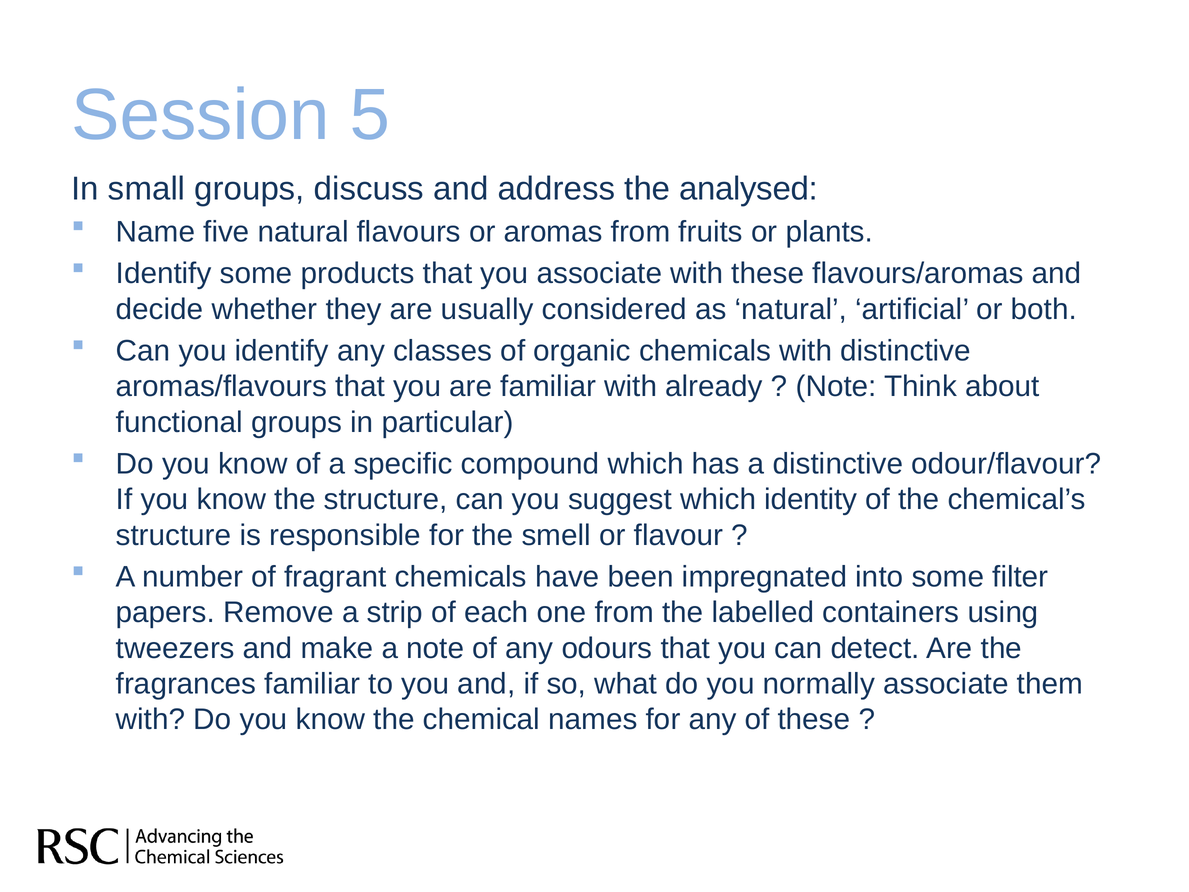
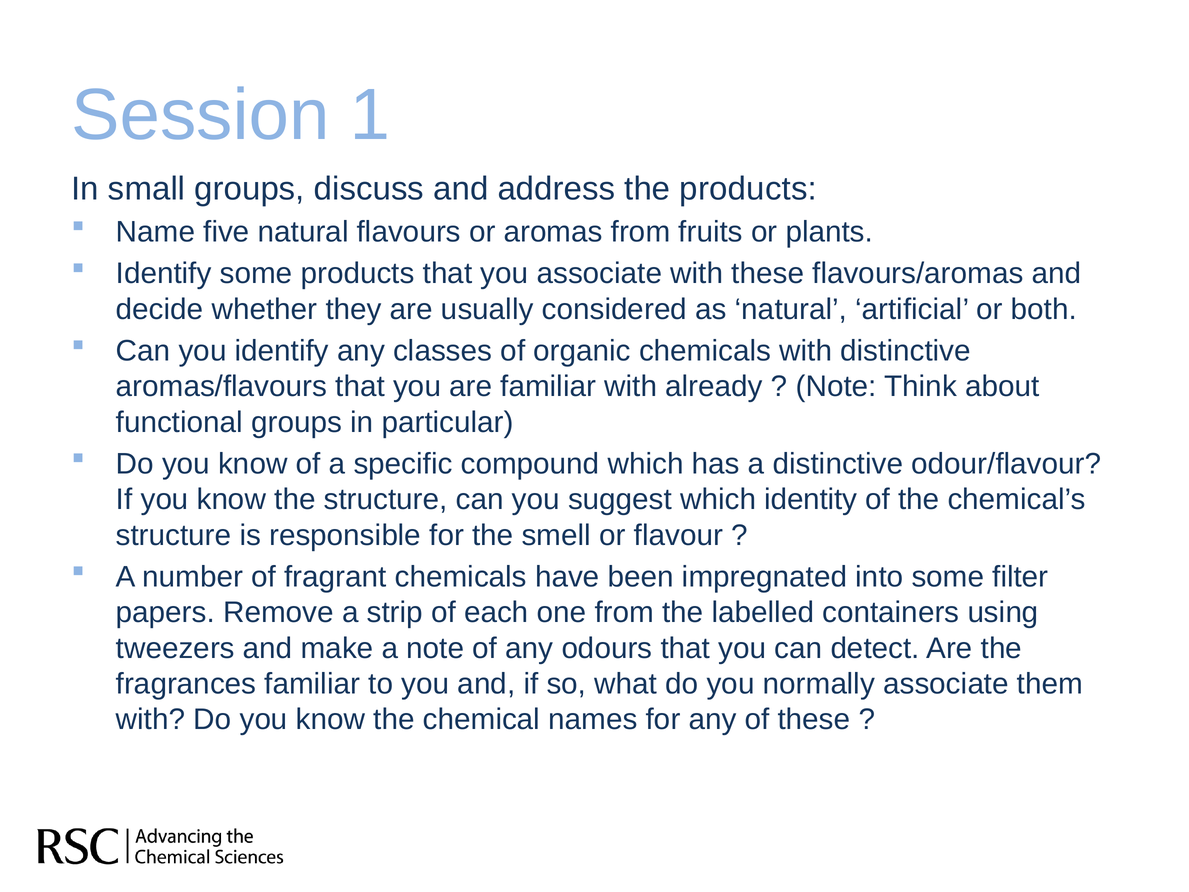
5: 5 -> 1 (370, 115)
the analysed: analysed -> products (748, 189)
